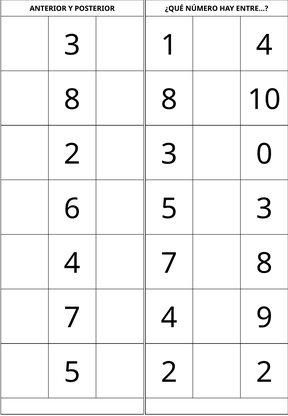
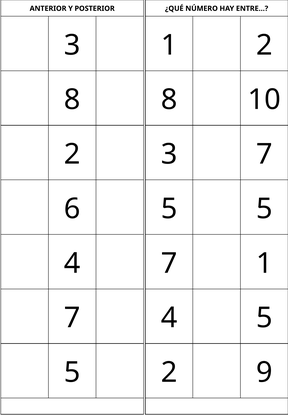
1 4: 4 -> 2 (264, 45)
3 0: 0 -> 7 (264, 154)
5 3: 3 -> 5 (264, 209)
7 8: 8 -> 1 (264, 263)
4 9: 9 -> 5 (264, 318)
2 2: 2 -> 9 (264, 372)
